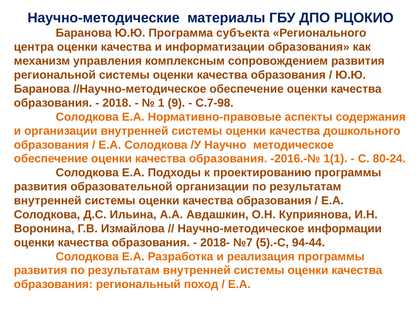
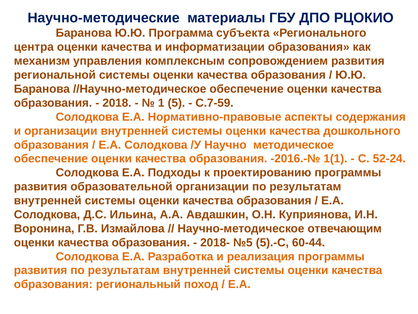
9: 9 -> 5 (176, 103)
С.7-98: С.7-98 -> С.7-59 (214, 103)
80-24: 80-24 -> 52-24 (389, 159)
информации: информации -> отвечающим (345, 228)
№7: №7 -> №5 (243, 242)
94-44: 94-44 -> 60-44 (308, 242)
